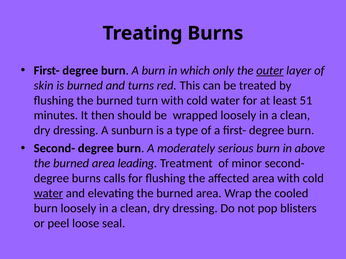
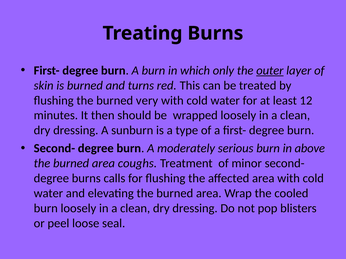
turn: turn -> very (147, 101)
51: 51 -> 12 (306, 101)
leading: leading -> coughs (137, 164)
water underline: present -> none (48, 194)
